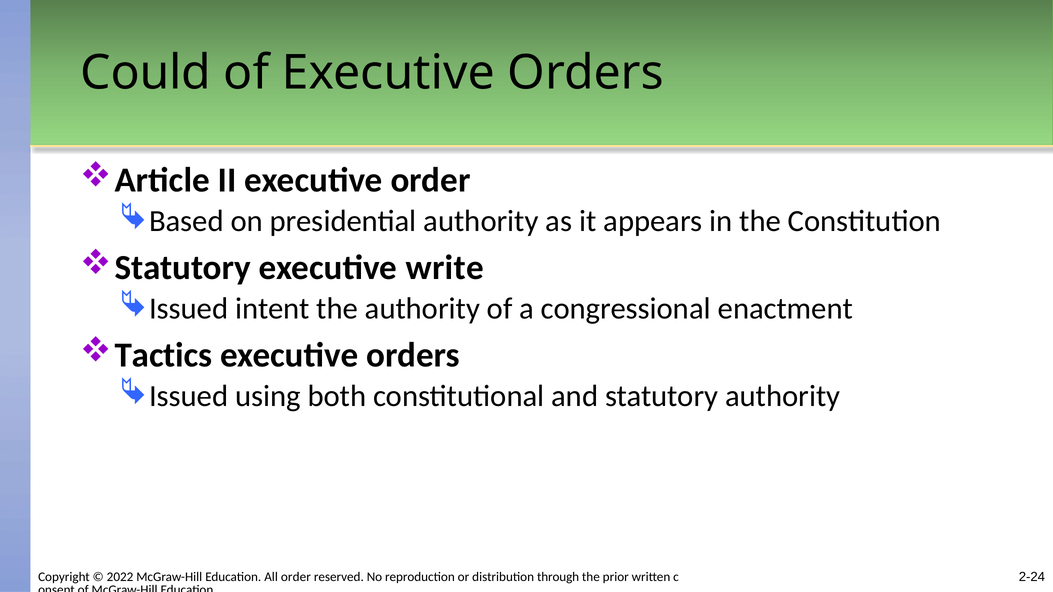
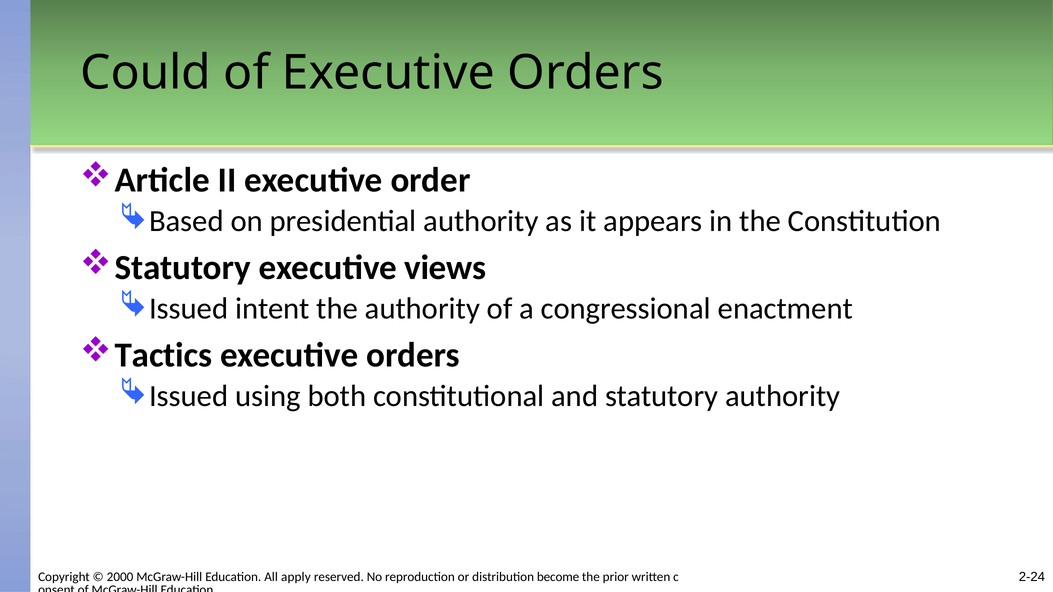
write: write -> views (445, 268)
2022: 2022 -> 2000 (120, 577)
All order: order -> apply (296, 577)
through: through -> become (558, 577)
